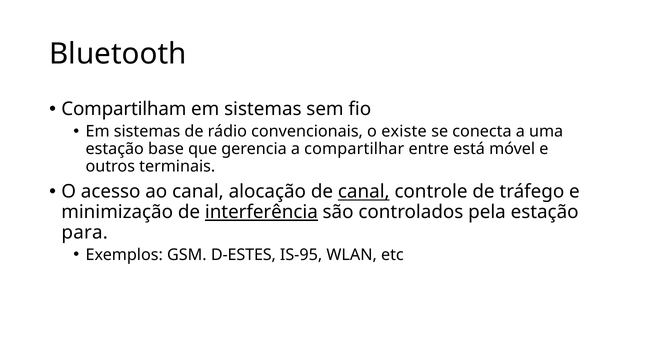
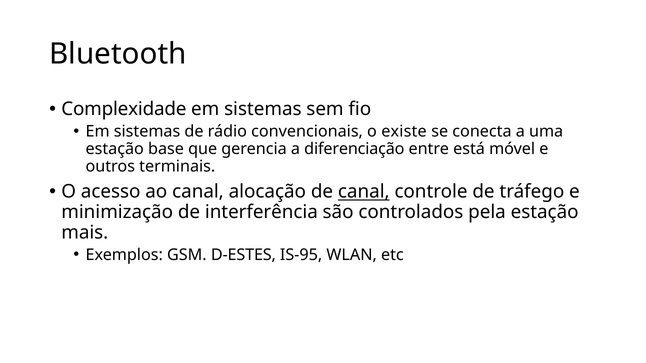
Compartilham: Compartilham -> Complexidade (124, 109)
compartilhar: compartilhar -> diferenciação (354, 149)
interferência underline: present -> none (261, 212)
para: para -> mais (85, 233)
